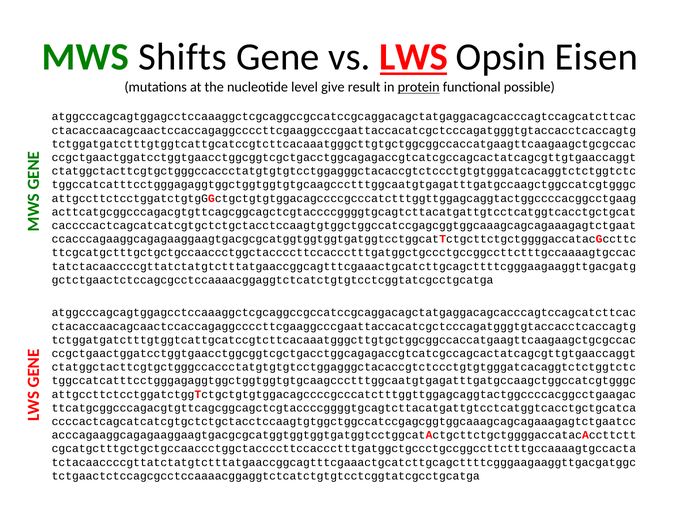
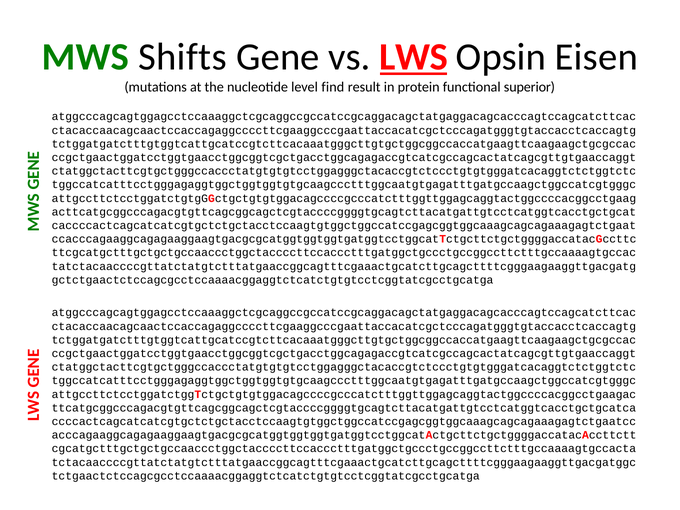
give: give -> find (333, 87)
protein underline: present -> none (419, 87)
possible: possible -> superior (529, 87)
